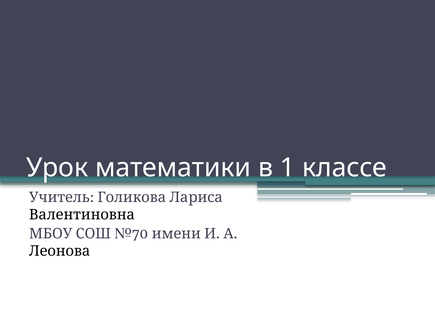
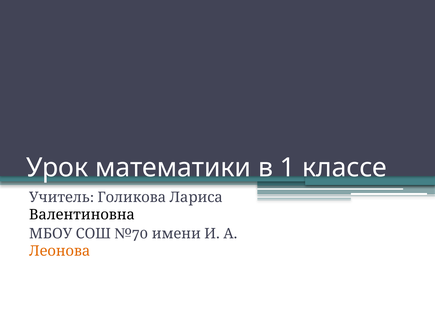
Леонова colour: black -> orange (60, 251)
